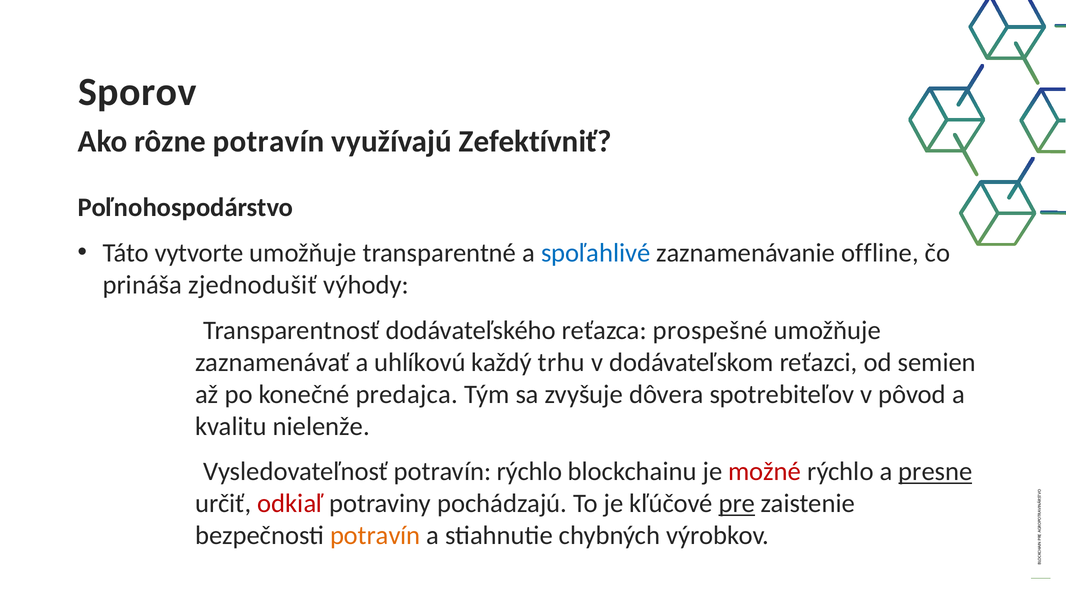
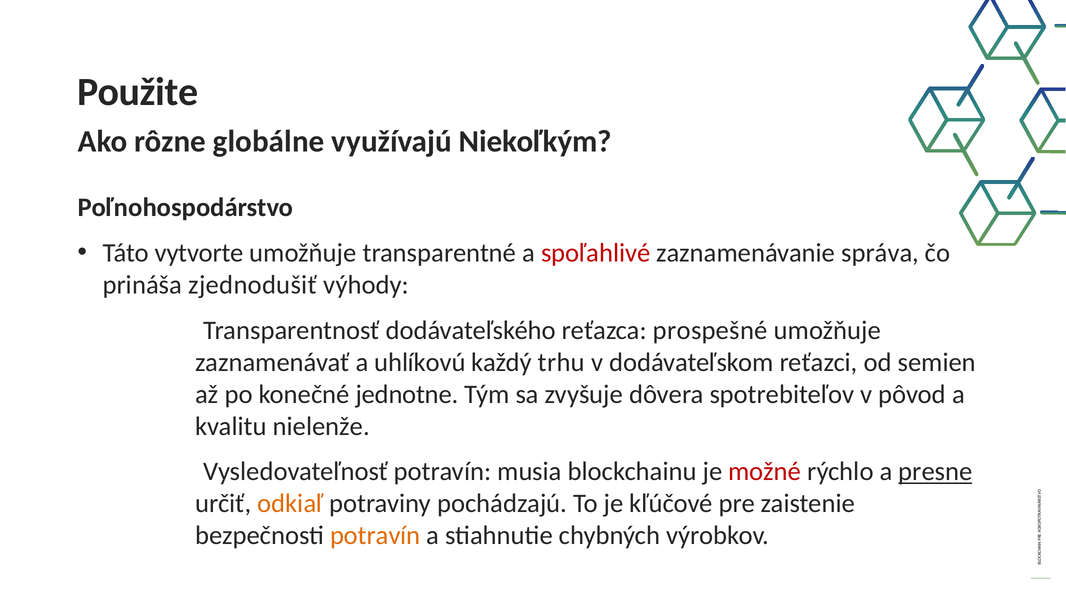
Sporov: Sporov -> Použite (138, 92)
rôzne potravín: potravín -> globálne (269, 142)
Zefektívniť: Zefektívniť -> Niekoľkým (535, 142)
spoľahlivé colour: blue -> red (596, 253)
offline: offline -> správa (880, 253)
predajca: predajca -> jednotne (407, 394)
potravín rýchlo: rýchlo -> musia (530, 471)
odkiaľ colour: red -> orange (290, 503)
pre underline: present -> none (737, 503)
